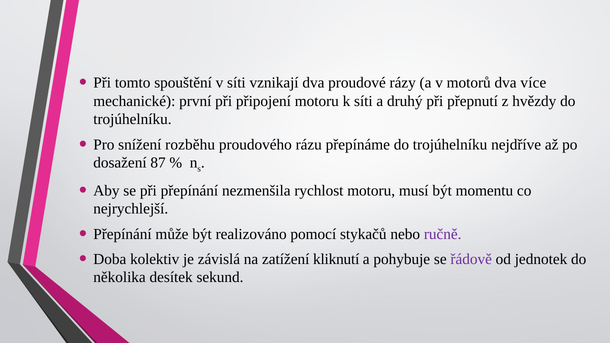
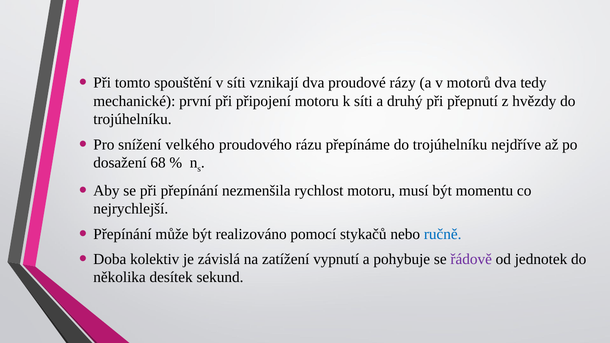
více: více -> tedy (533, 83)
rozběhu: rozběhu -> velkého (190, 145)
87: 87 -> 68 (158, 163)
ručně colour: purple -> blue (443, 234)
kliknutí: kliknutí -> vypnutí (336, 259)
